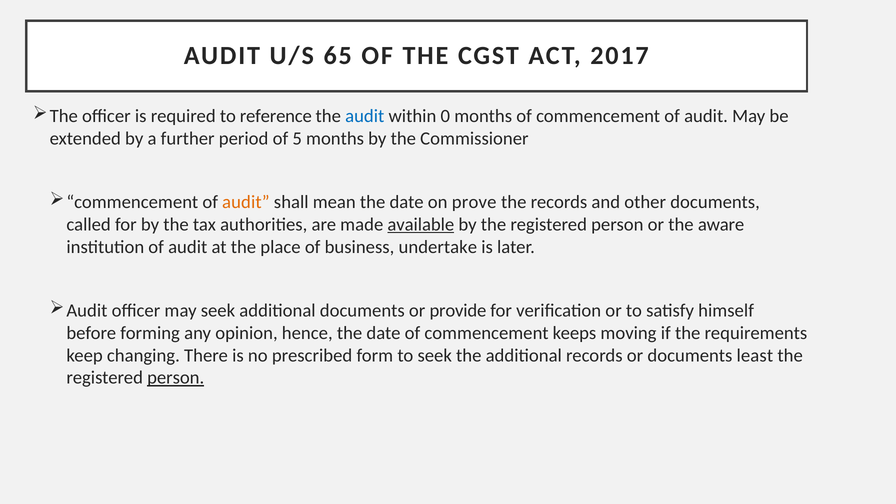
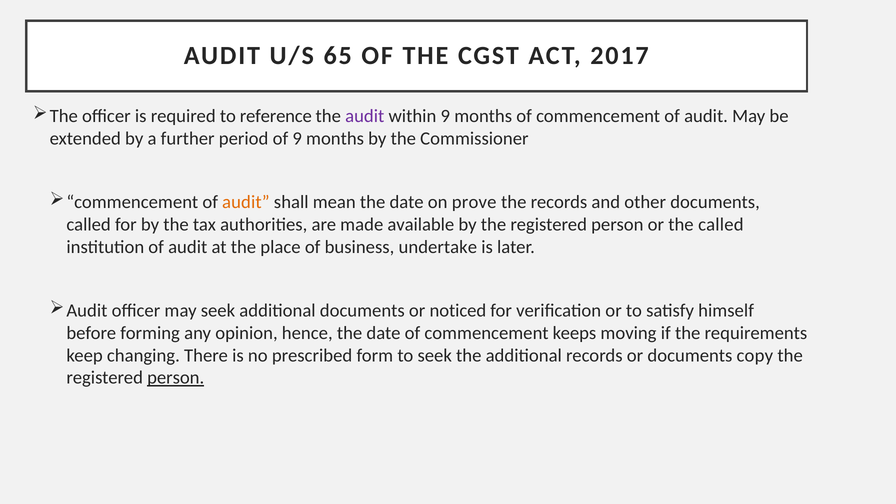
audit colour: blue -> purple (365, 116)
within 0: 0 -> 9 (445, 116)
of 5: 5 -> 9 (297, 139)
available underline: present -> none (421, 225)
the aware: aware -> called (721, 225)
provide: provide -> noticed (458, 311)
least: least -> copy (755, 355)
